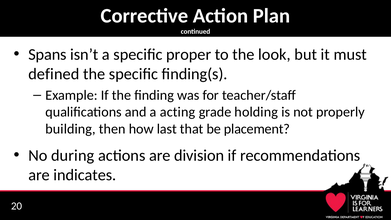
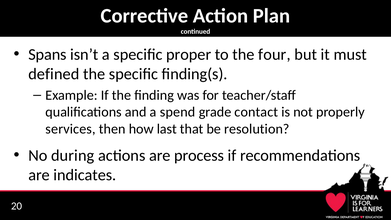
look: look -> four (274, 54)
acting: acting -> spend (178, 112)
holding: holding -> contact (256, 112)
building: building -> services (71, 129)
placement: placement -> resolution (257, 129)
division: division -> process (199, 155)
